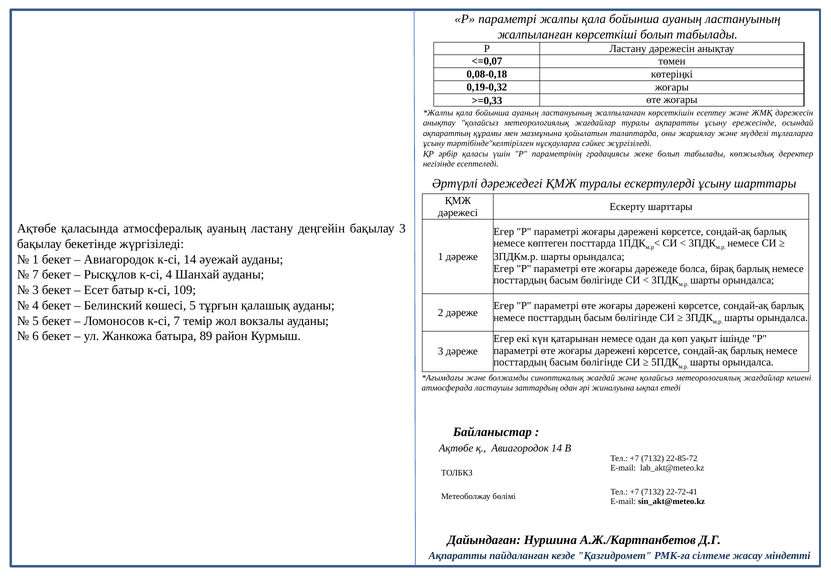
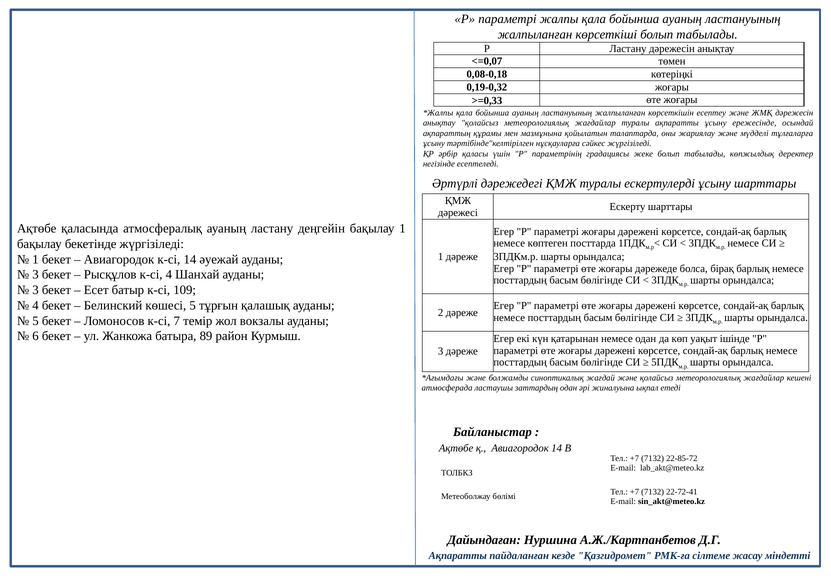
бақылау 3: 3 -> 1 (402, 228)
7: 7 -> 3 (36, 274)
